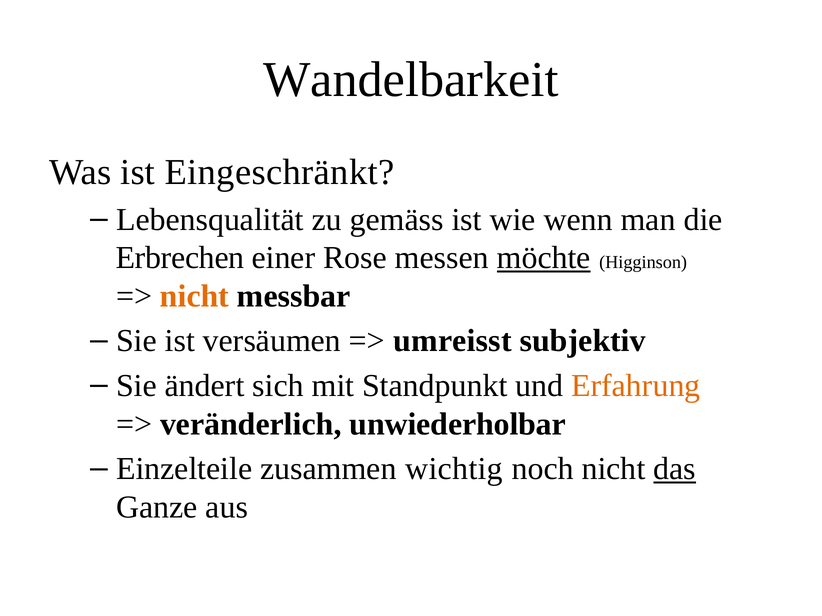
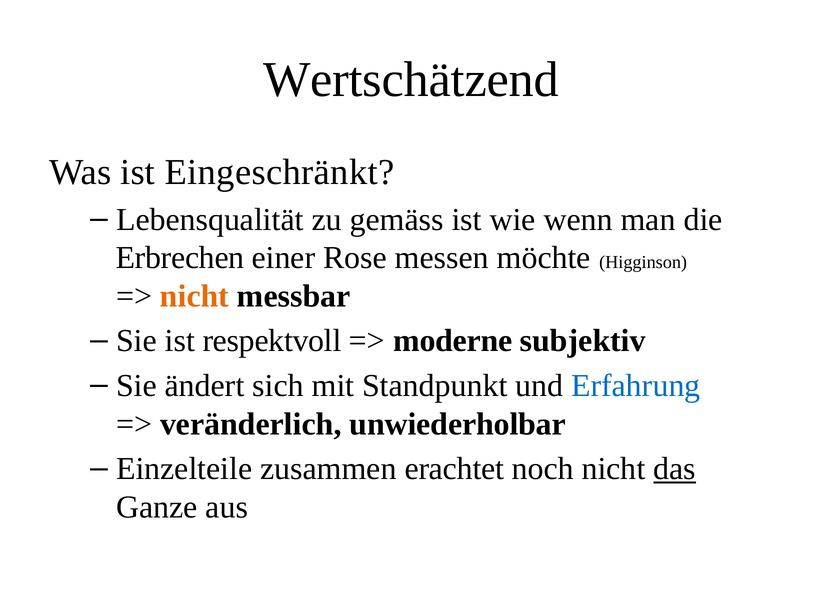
Wandelbarkeit: Wandelbarkeit -> Wertschätzend (411, 80)
möchte underline: present -> none (544, 258)
versäumen: versäumen -> respektvoll (272, 341)
umreisst: umreisst -> moderne (453, 341)
Erfahrung colour: orange -> blue (636, 386)
wichtig: wichtig -> erachtet (454, 469)
